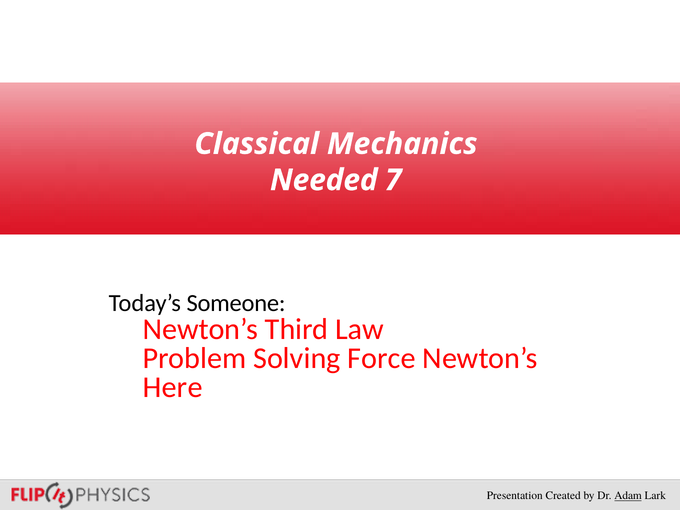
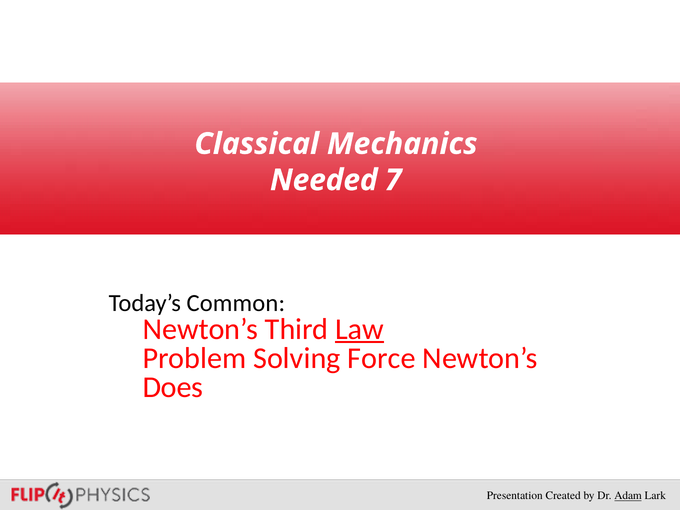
Someone: Someone -> Common (236, 303)
Law underline: none -> present (360, 329)
Here: Here -> Does (173, 387)
